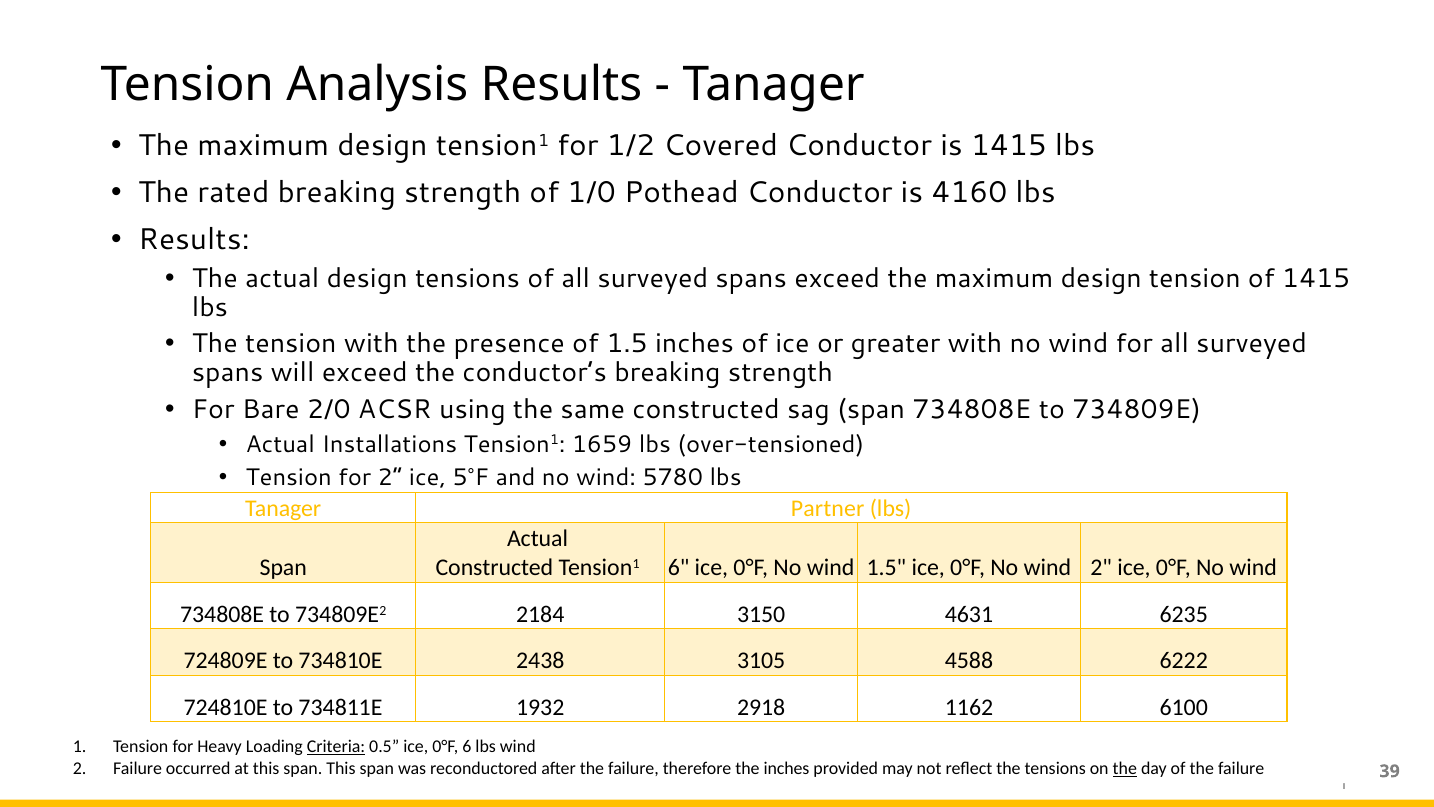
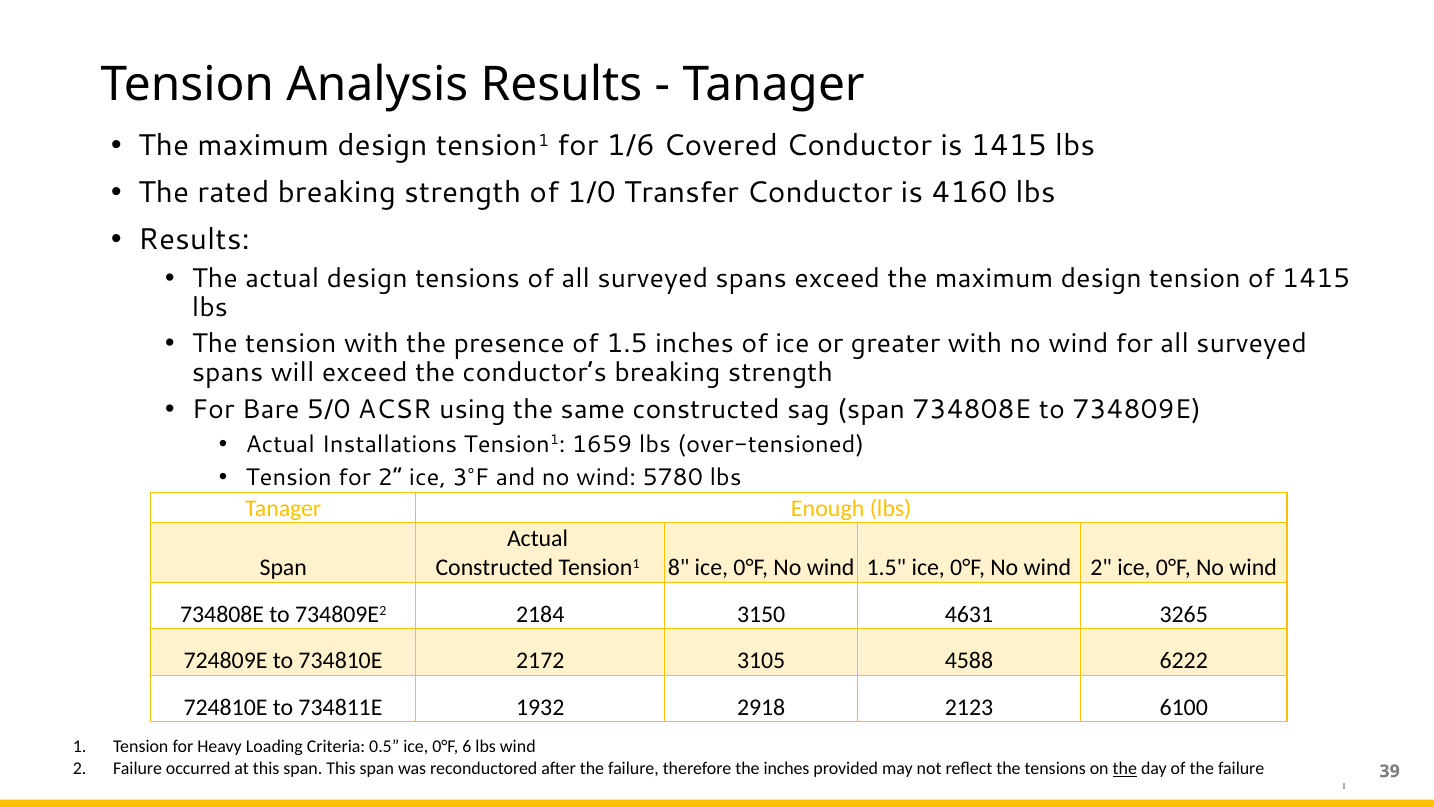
1/2: 1/2 -> 1/6 (631, 145)
Pothead: Pothead -> Transfer (681, 193)
2/0: 2/0 -> 5/0 (329, 409)
5°F: 5°F -> 3°F (471, 477)
Partner: Partner -> Enough (828, 508)
Tension1 6: 6 -> 8 (679, 568)
6235: 6235 -> 3265 (1184, 614)
2438: 2438 -> 2172 (540, 661)
1162: 1162 -> 2123 (969, 707)
Criteria underline: present -> none (336, 747)
